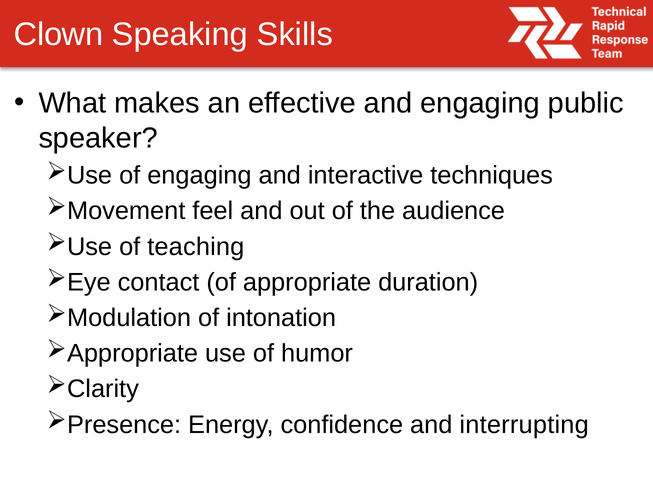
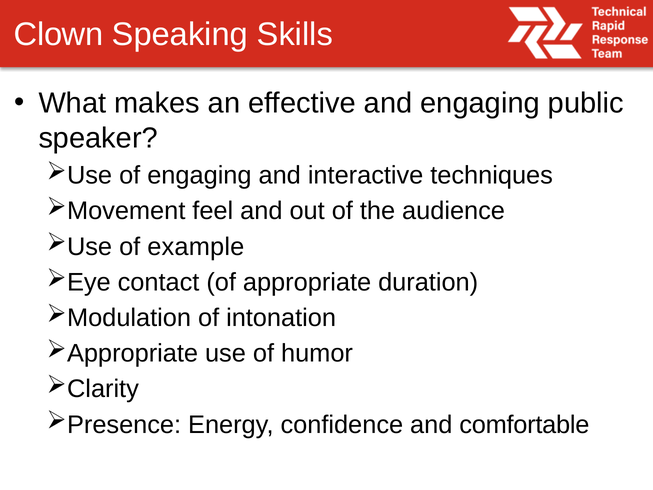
teaching: teaching -> example (196, 247)
interrupting: interrupting -> comfortable (524, 424)
